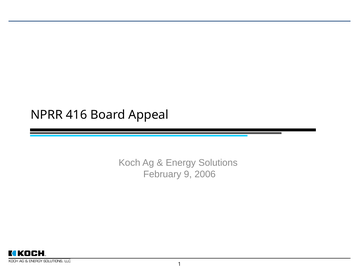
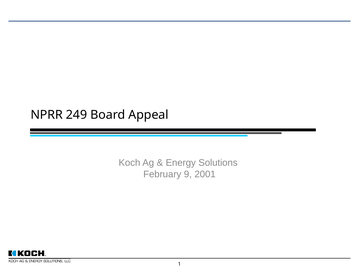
416: 416 -> 249 (77, 115)
2006: 2006 -> 2001 (205, 175)
